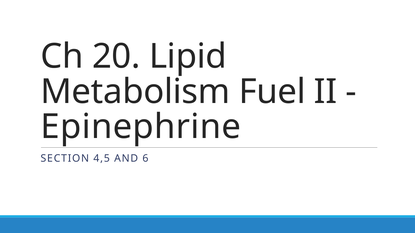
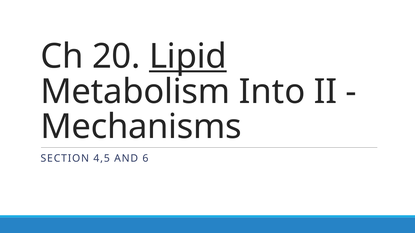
Lipid underline: none -> present (188, 57)
Fuel: Fuel -> Into (272, 92)
Epinephrine: Epinephrine -> Mechanisms (141, 127)
